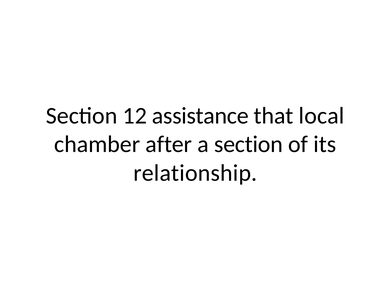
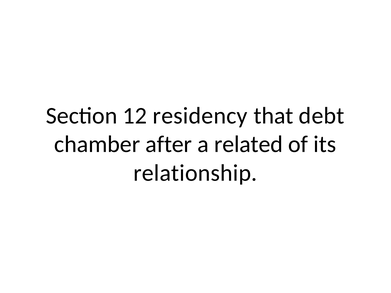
assistance: assistance -> residency (200, 116)
local: local -> debt (322, 116)
a section: section -> related (248, 144)
